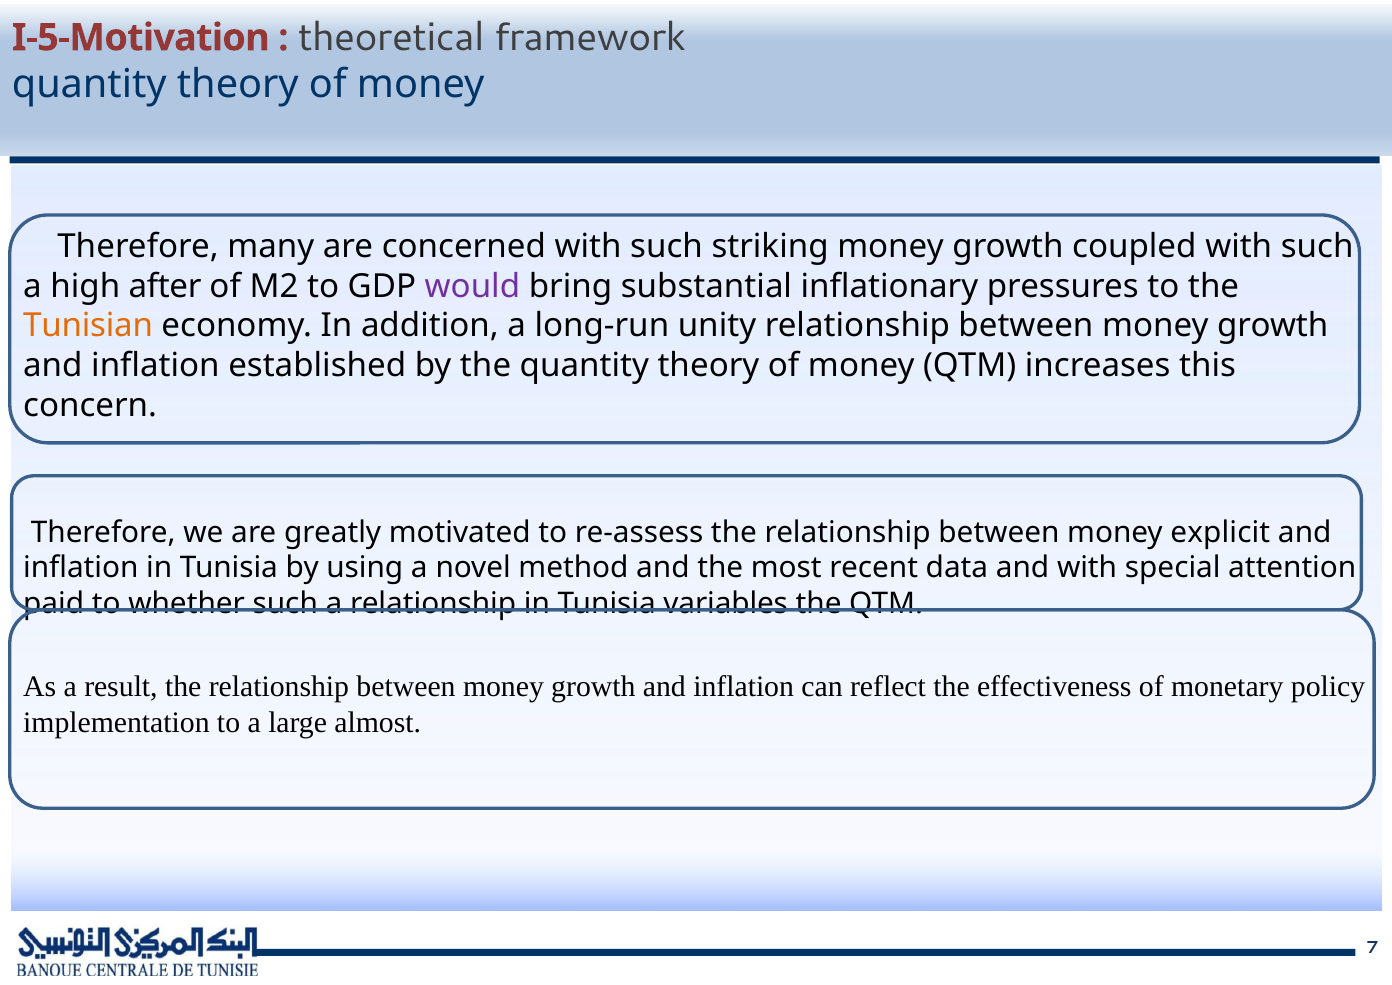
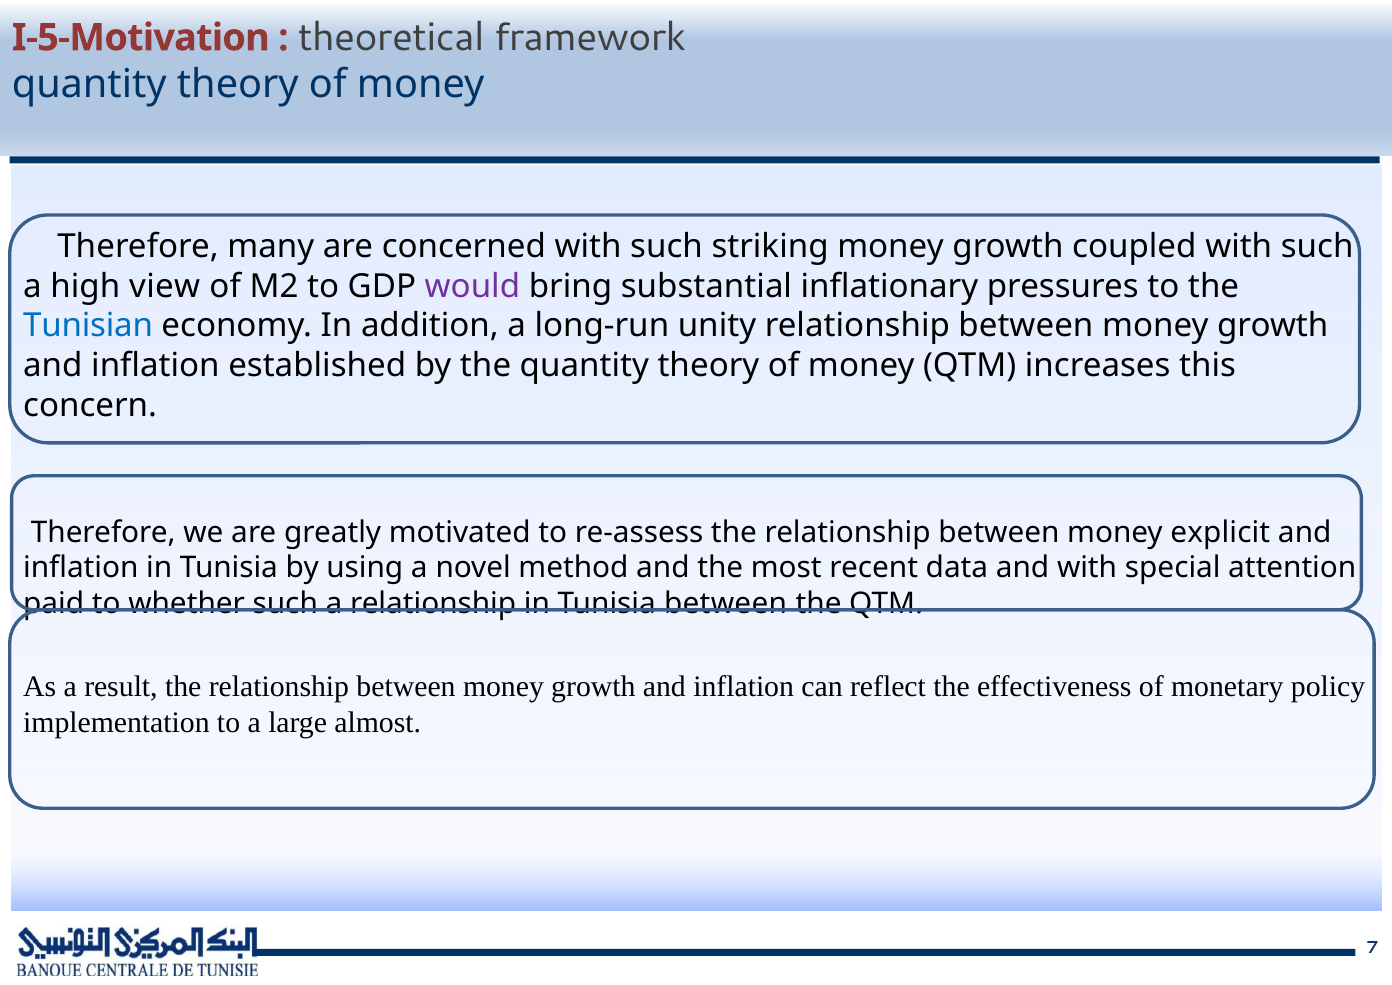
after: after -> view (165, 286)
Tunisian colour: orange -> blue (88, 326)
Tunisia variables: variables -> between (726, 603)
